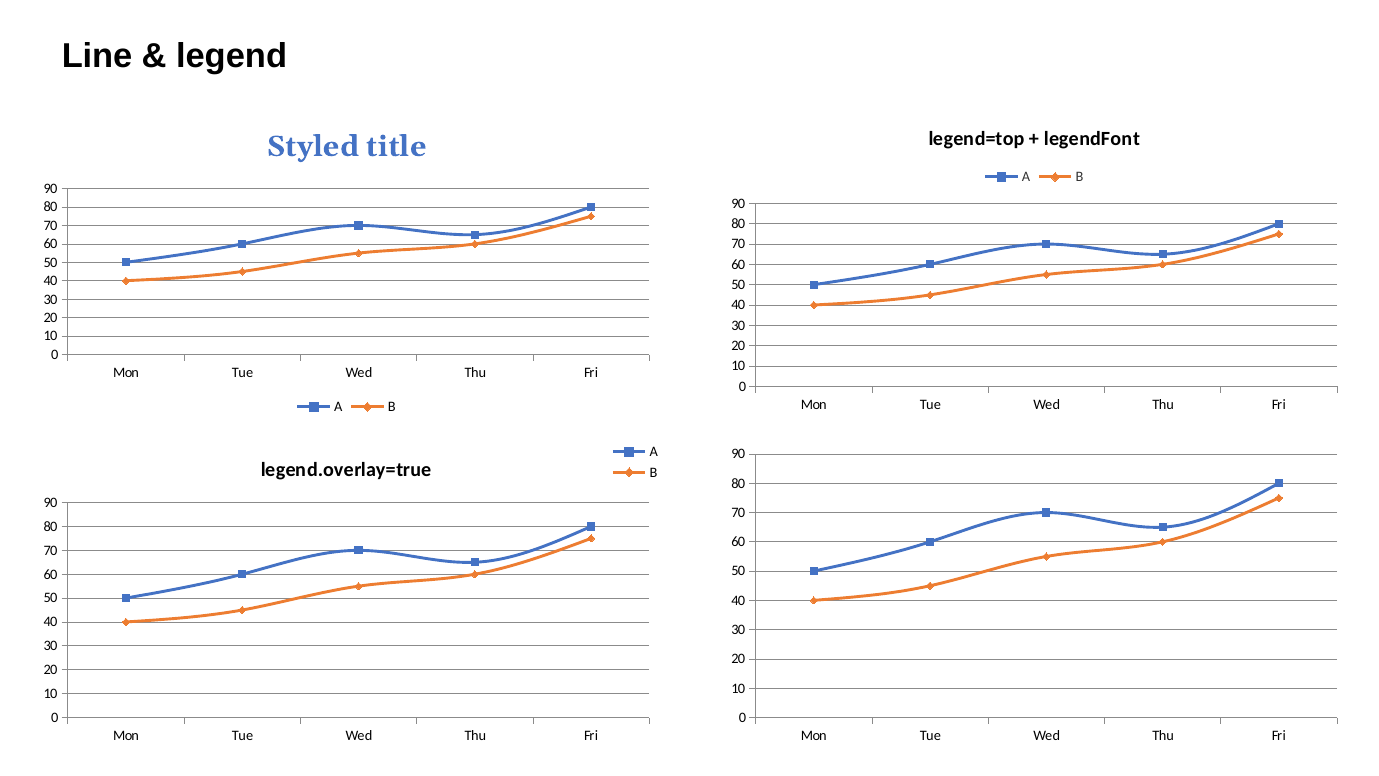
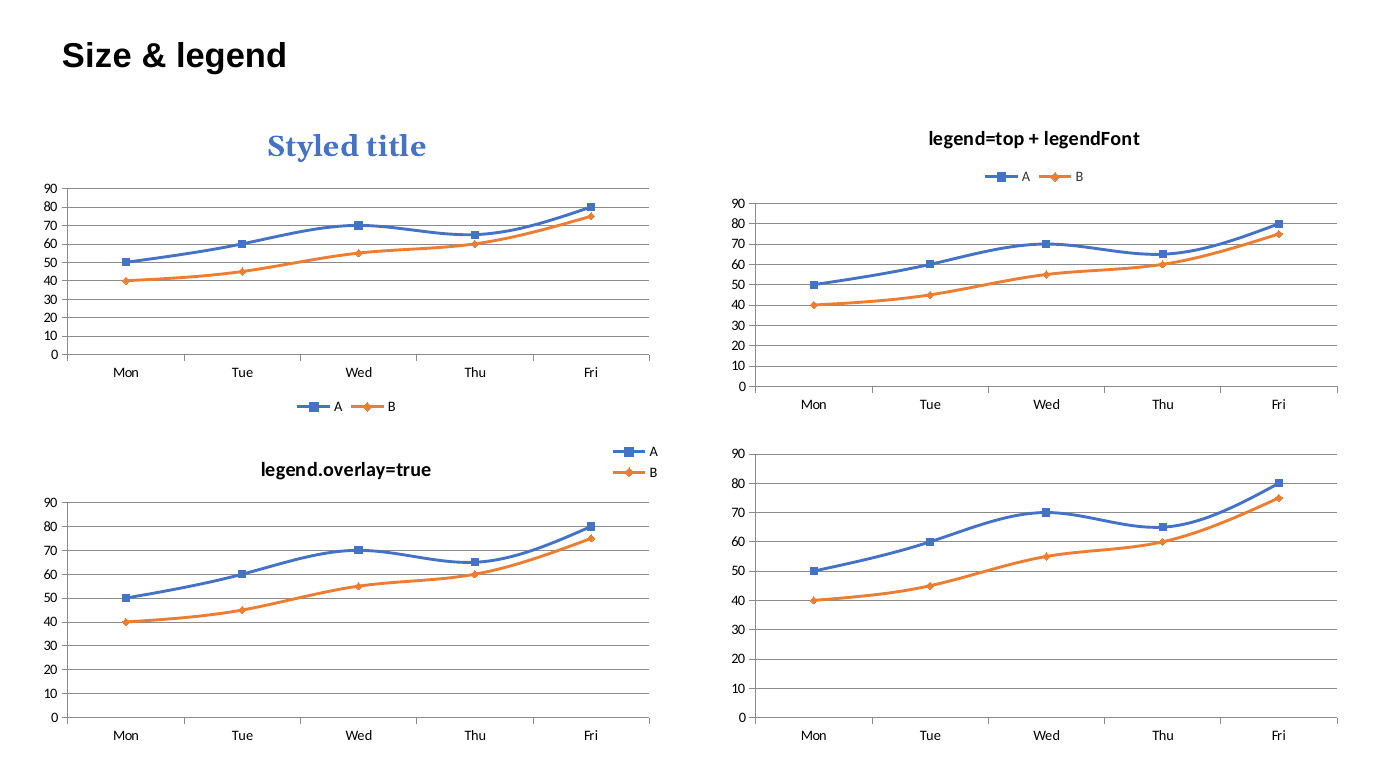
Line: Line -> Size (97, 56)
